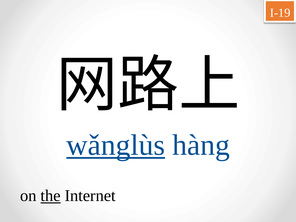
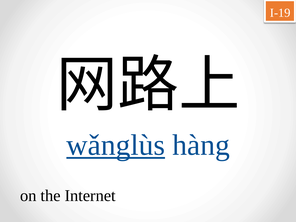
the underline: present -> none (51, 196)
